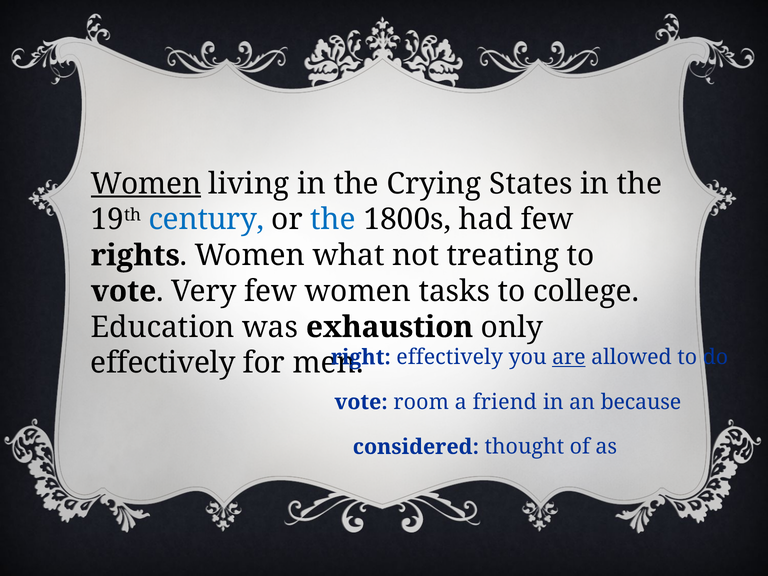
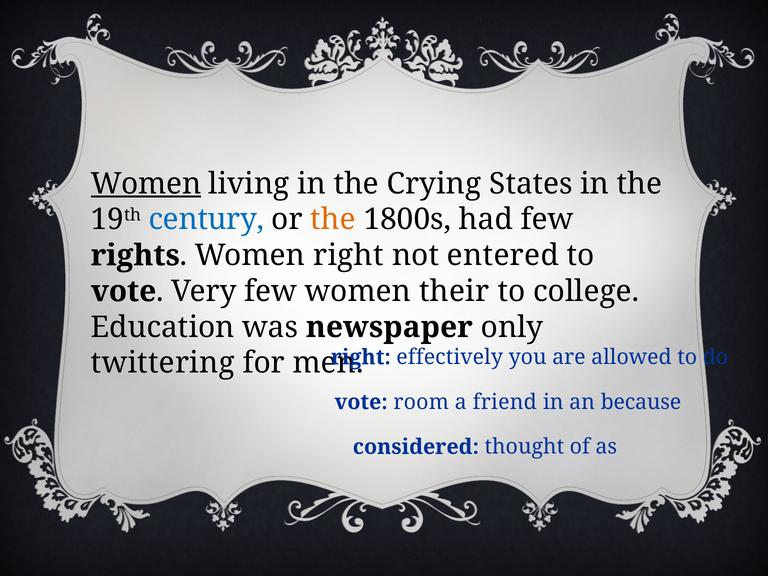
the colour: blue -> orange (333, 220)
Women what: what -> right (348, 255)
treating: treating -> entered (503, 255)
tasks: tasks -> their (454, 291)
exhaustion: exhaustion -> newspaper (389, 327)
are underline: present -> none (569, 357)
effectively: effectively -> twittering (163, 363)
